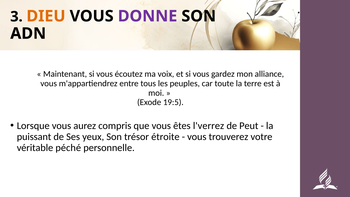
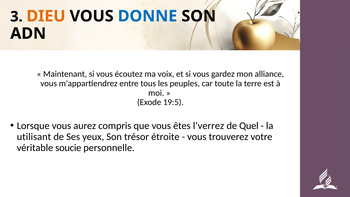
DONNE colour: purple -> blue (148, 16)
Peut: Peut -> Quel (249, 126)
puissant: puissant -> utilisant (34, 137)
péché: péché -> soucie (68, 148)
